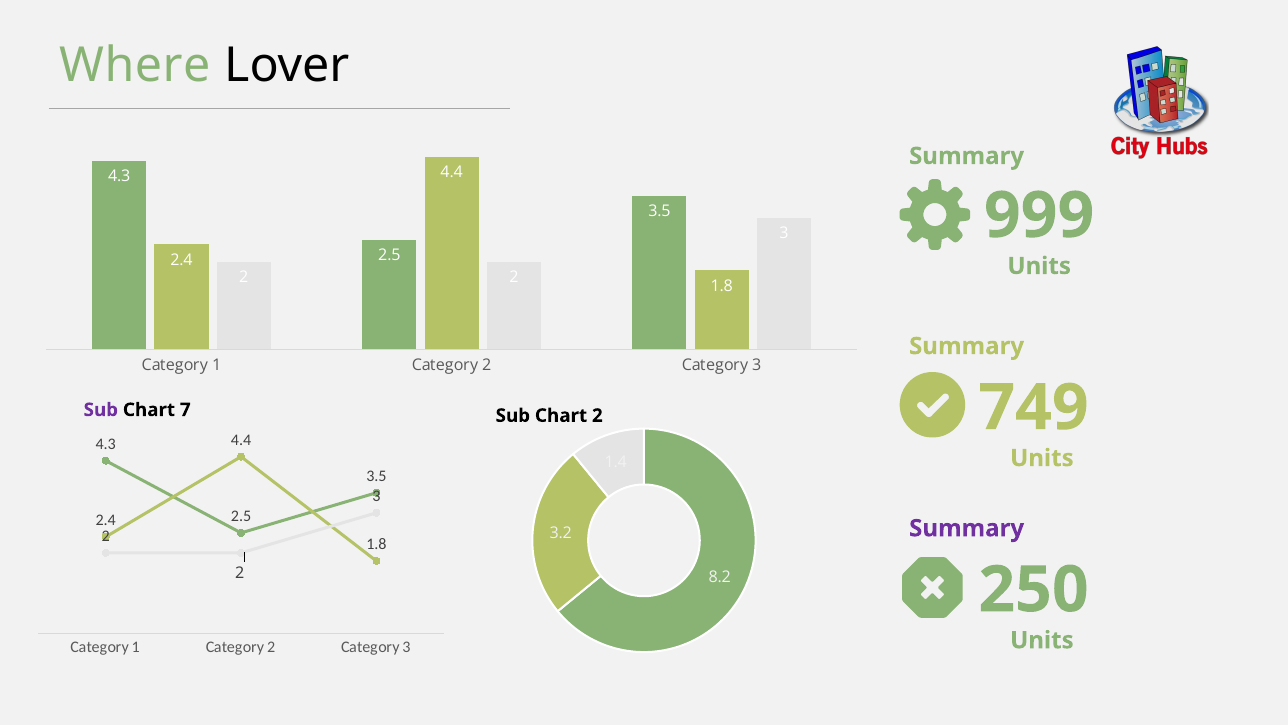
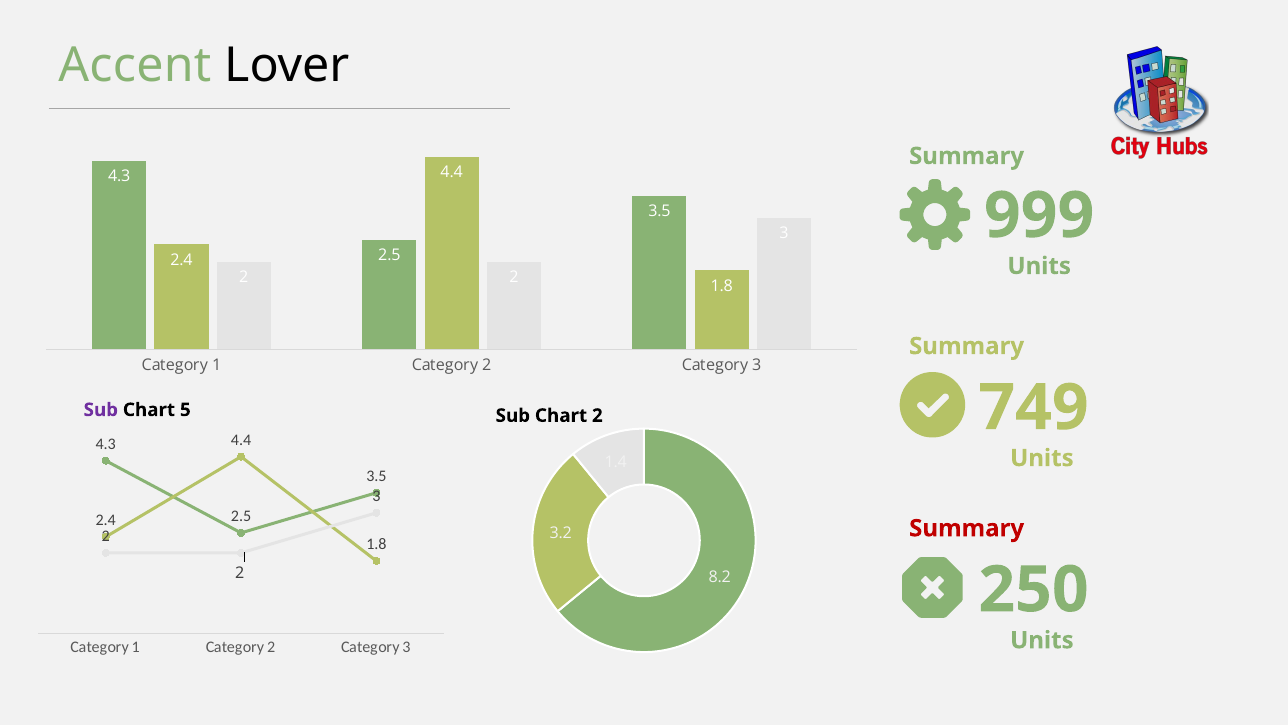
Where: Where -> Accent (135, 66)
7: 7 -> 5 (185, 410)
Summary colour: purple -> red (967, 528)
